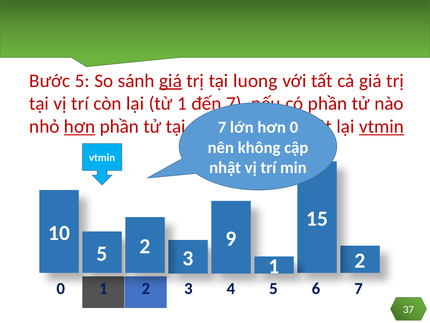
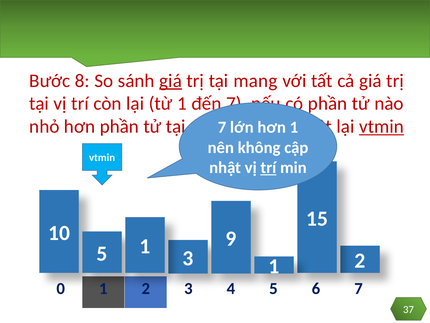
Bước 5: 5 -> 8 (82, 81)
luong: luong -> mang (255, 81)
hơn underline: present -> none (80, 126)
0: 0 -> 1 (294, 127)
trí underline: none -> present (268, 167)
5 2: 2 -> 1 (145, 246)
